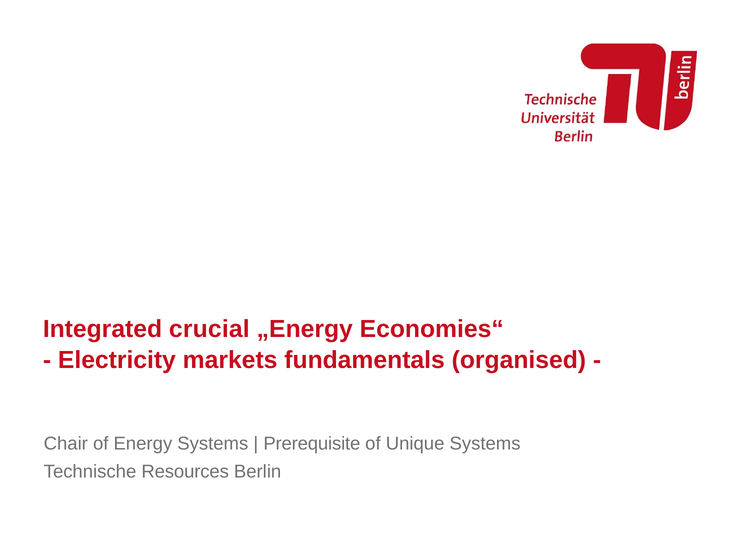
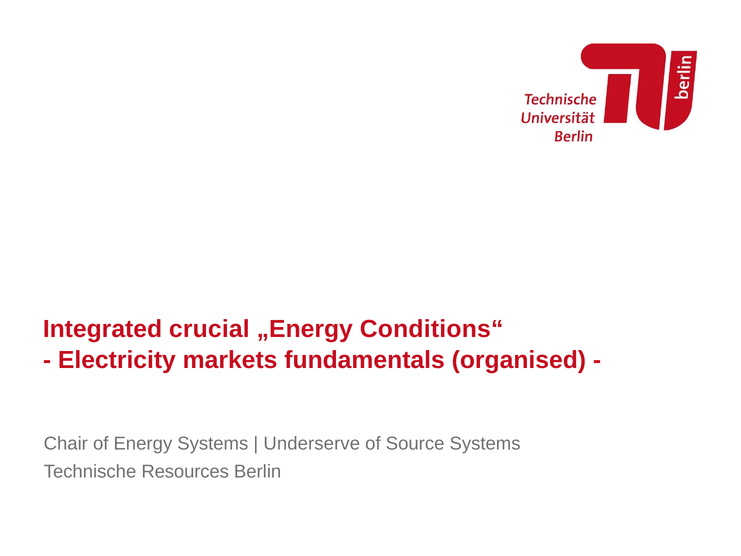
Economies“: Economies“ -> Conditions“ (432, 329)
Prerequisite: Prerequisite -> Underserve (312, 444)
Unique: Unique -> Source (415, 444)
